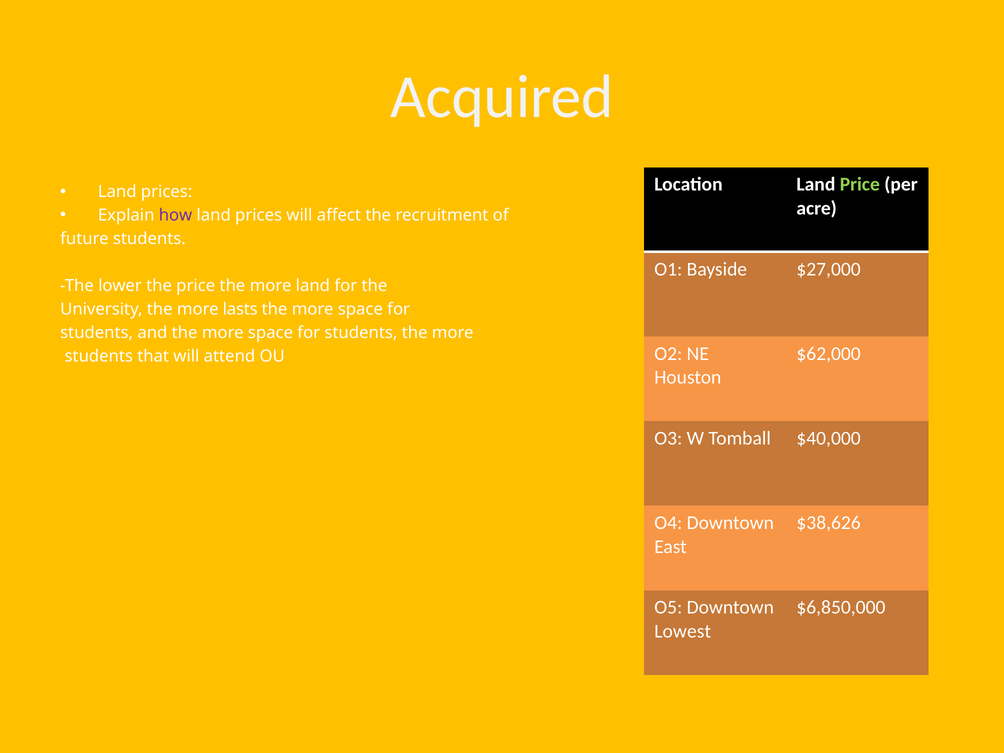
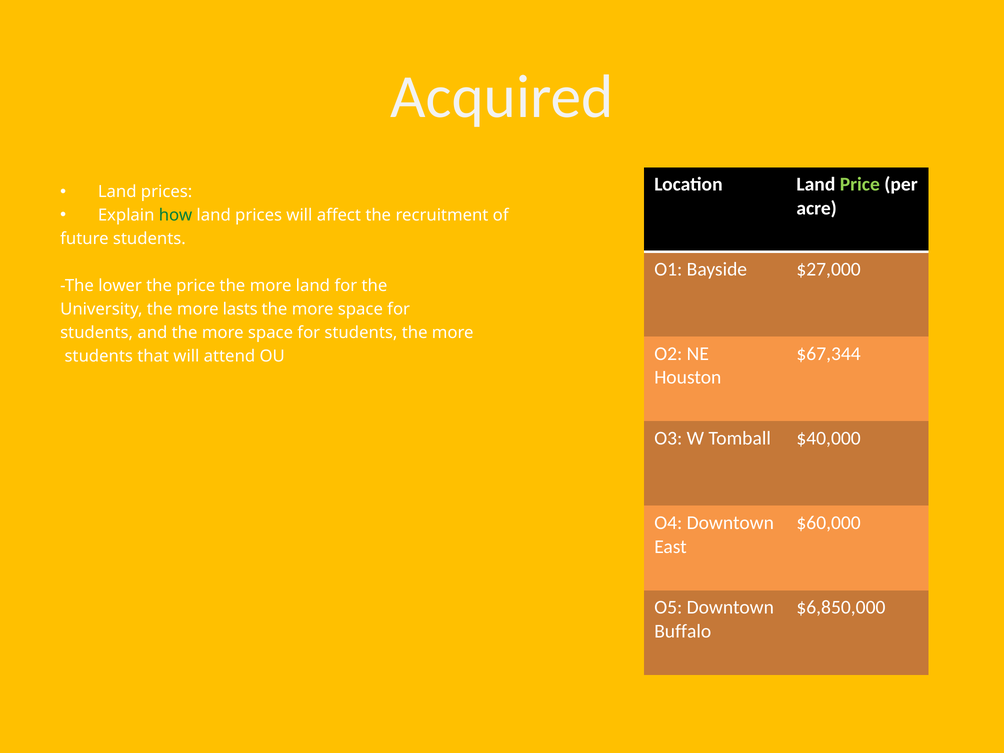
how colour: purple -> green (176, 215)
$62,000: $62,000 -> $67,344 (829, 354)
$38,626: $38,626 -> $60,000 (829, 523)
Lowest: Lowest -> Buffalo (683, 631)
